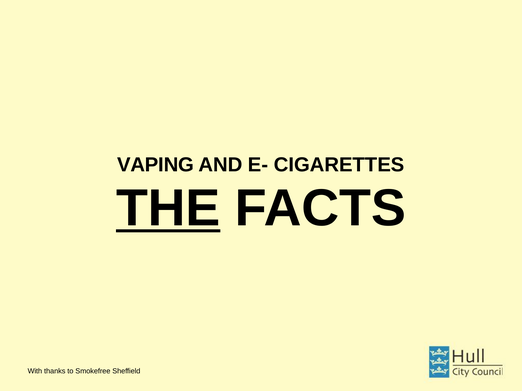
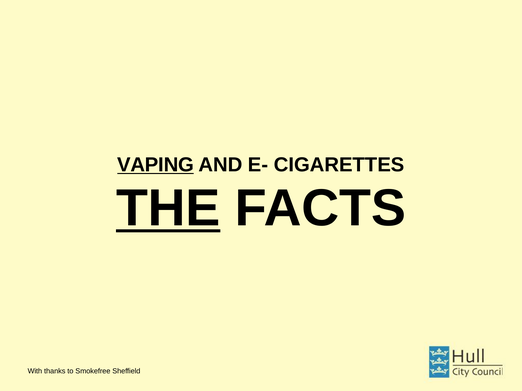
VAPING underline: none -> present (156, 165)
